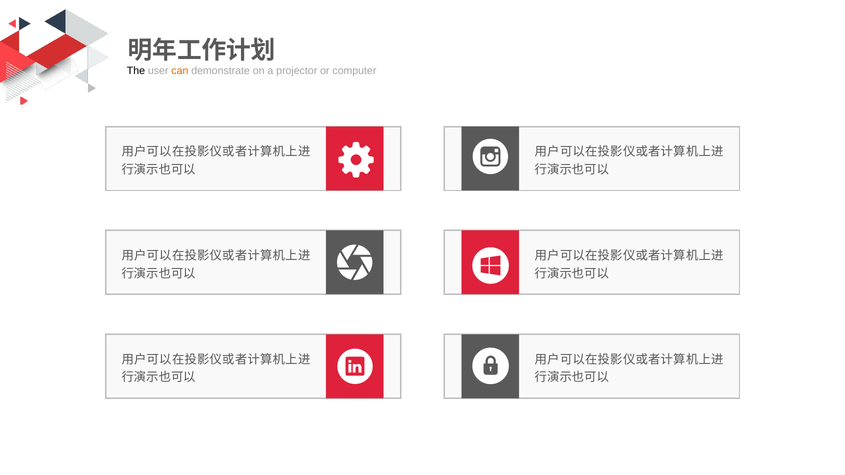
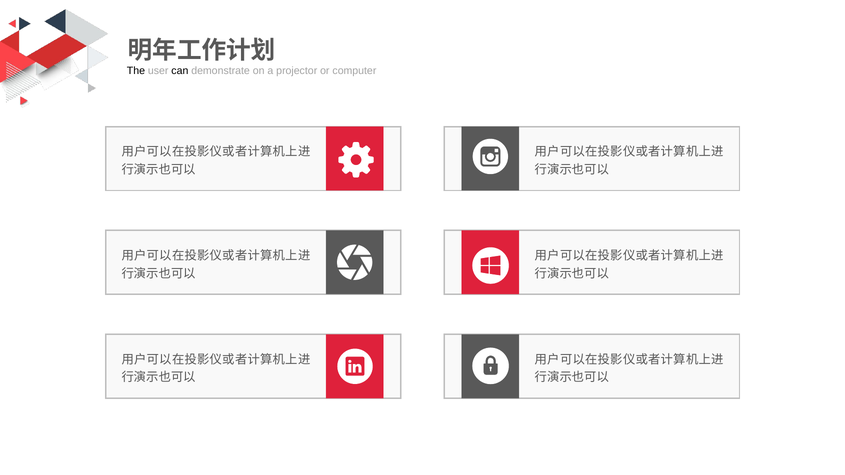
can colour: orange -> black (180, 71)
